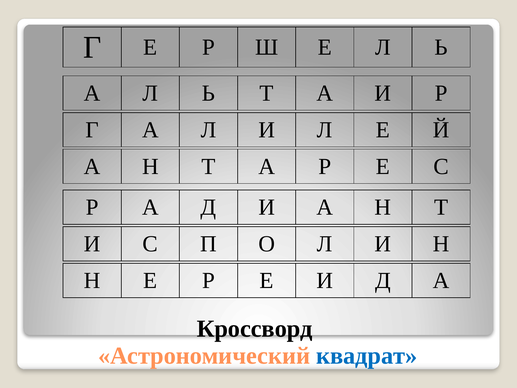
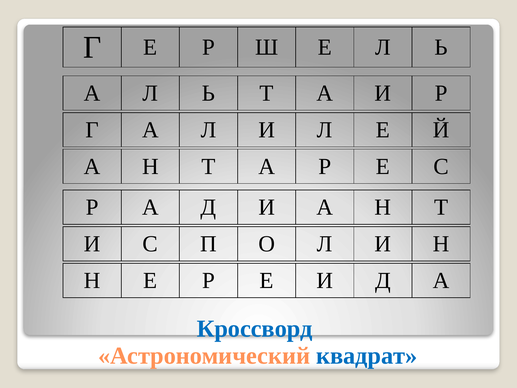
Кроссворд colour: black -> blue (255, 329)
